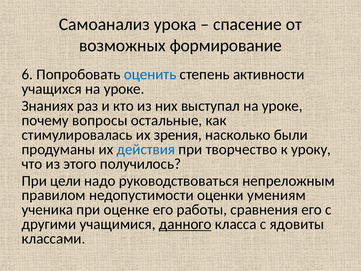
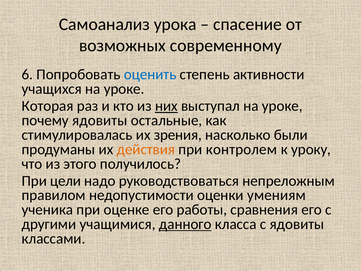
формирование: формирование -> современному (226, 45)
Знаниях: Знаниях -> Которая (48, 106)
них underline: none -> present (166, 106)
почему вопросы: вопросы -> ядовиты (100, 120)
действия colour: blue -> orange (146, 149)
творчество: творчество -> контролем (241, 149)
